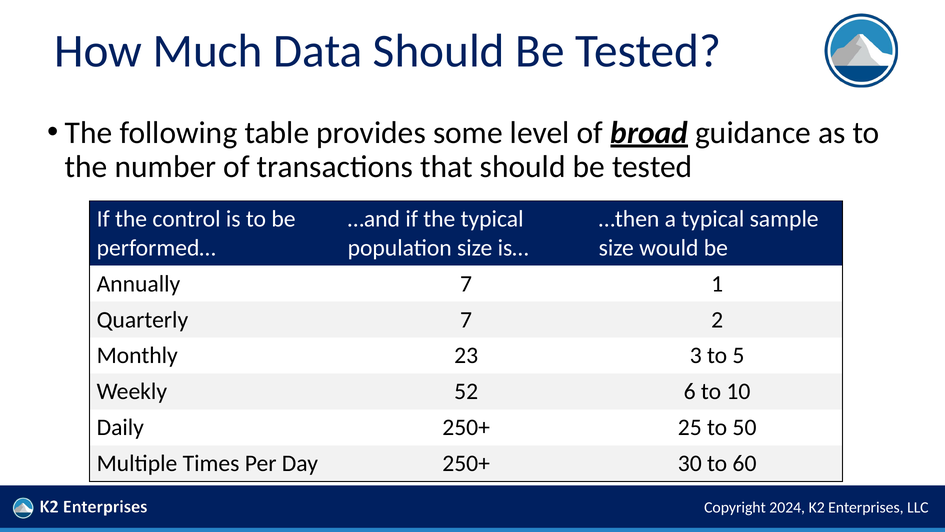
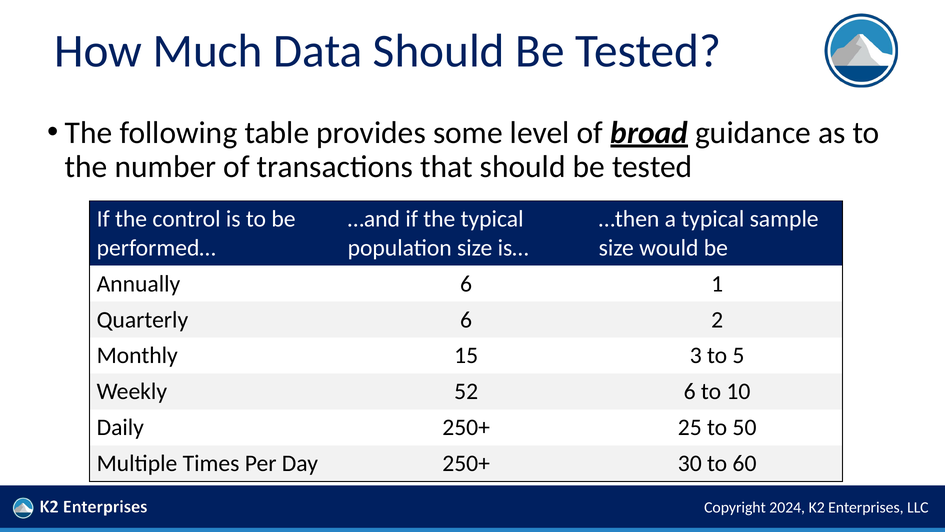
Annually 7: 7 -> 6 (466, 284)
Quarterly 7: 7 -> 6 (466, 319)
23: 23 -> 15 (466, 355)
